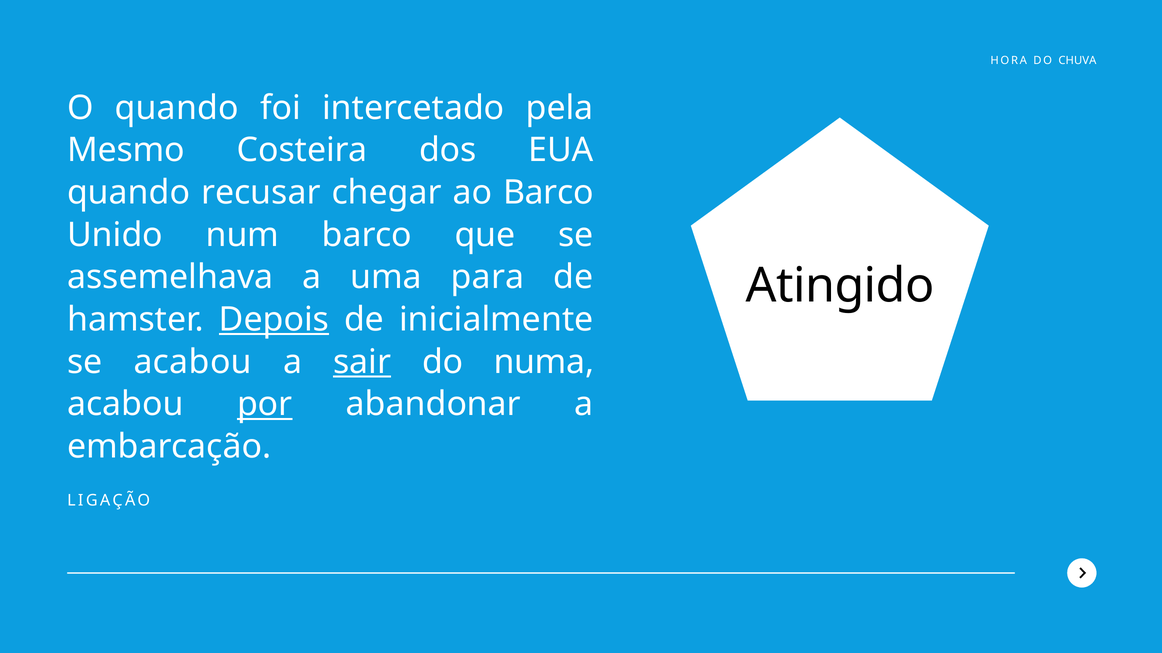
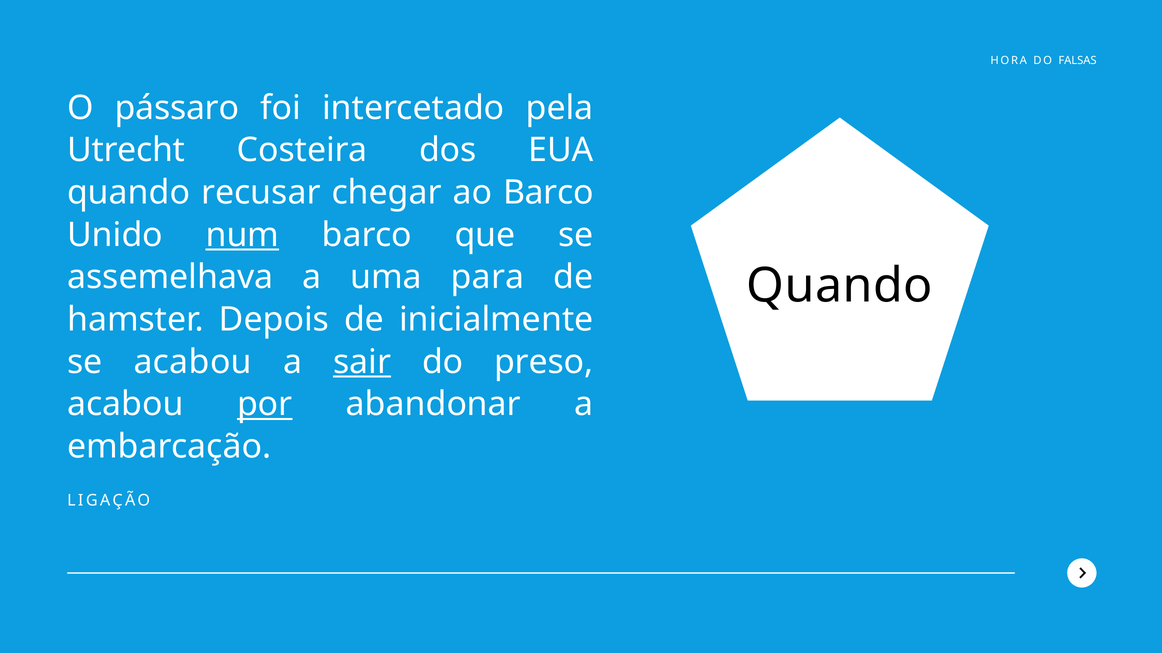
CHUVA: CHUVA -> FALSAS (1077, 61)
O quando: quando -> pássaro (177, 108)
Mesmo: Mesmo -> Utrecht (126, 150)
num underline: none -> present (242, 235)
Atingido: Atingido -> Quando (840, 286)
Depois underline: present -> none (274, 320)
numa: numa -> preso (544, 362)
